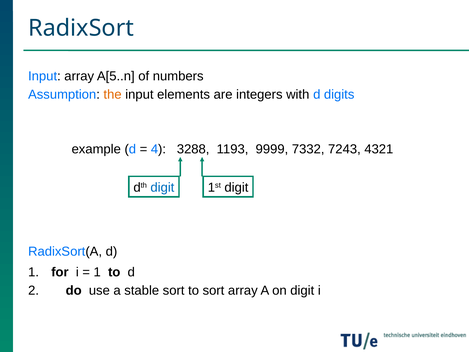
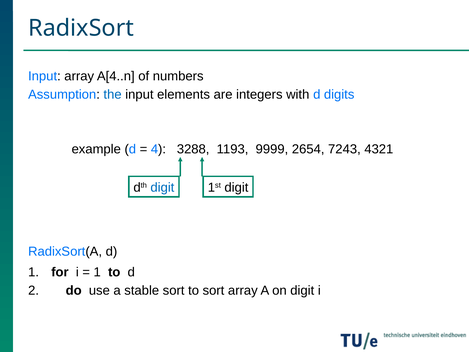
A[5..n: A[5..n -> A[4..n (116, 76)
the colour: orange -> blue (113, 94)
7332: 7332 -> 2654 (308, 149)
